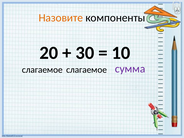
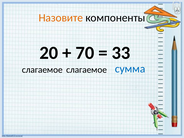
30: 30 -> 70 (85, 53)
10: 10 -> 33 (121, 53)
сумма colour: purple -> blue (130, 69)
